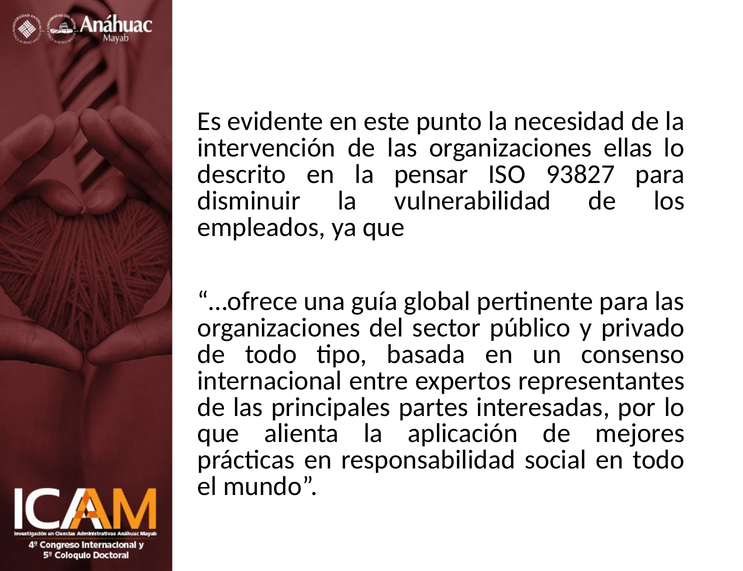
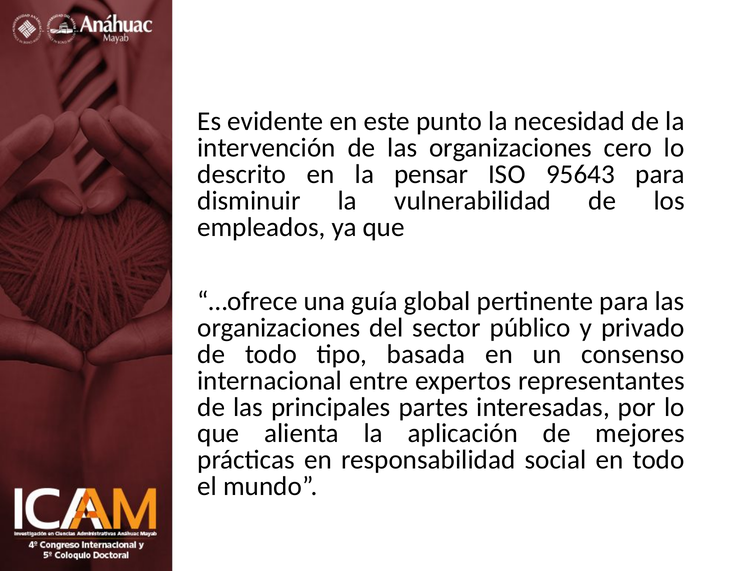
ellas: ellas -> cero (628, 148)
93827: 93827 -> 95643 (580, 174)
